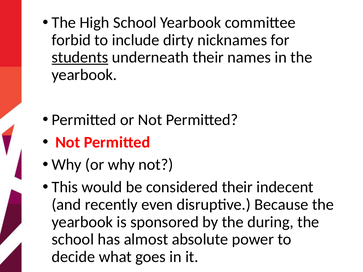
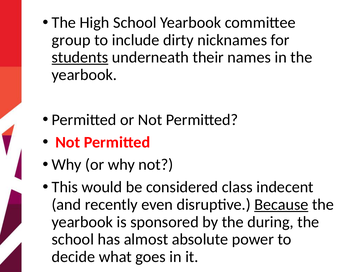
forbid: forbid -> group (71, 40)
considered their: their -> class (237, 187)
Because underline: none -> present (281, 205)
